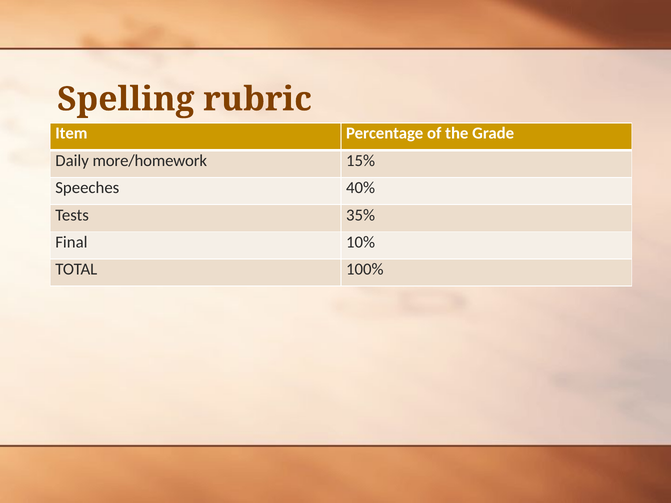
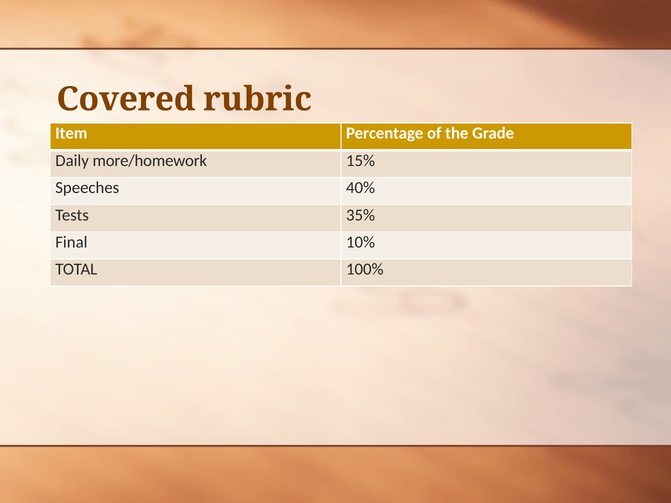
Spelling: Spelling -> Covered (126, 99)
